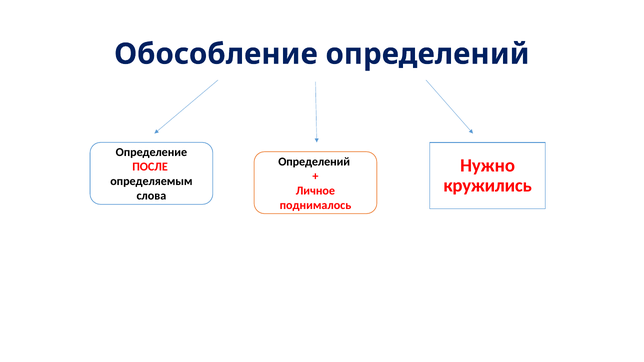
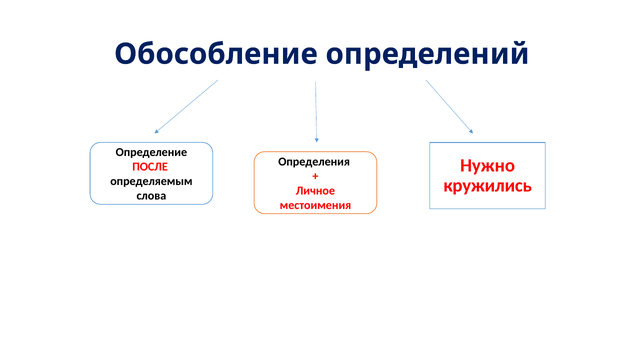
Определений: Определений -> Определения (314, 162)
поднималось: поднималось -> местоимения (315, 205)
